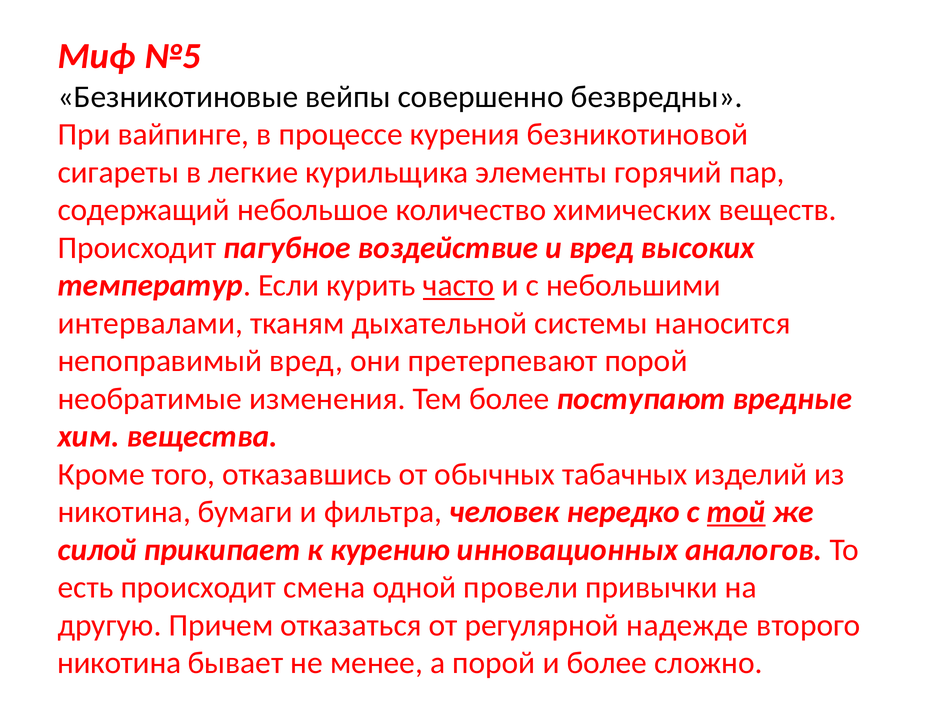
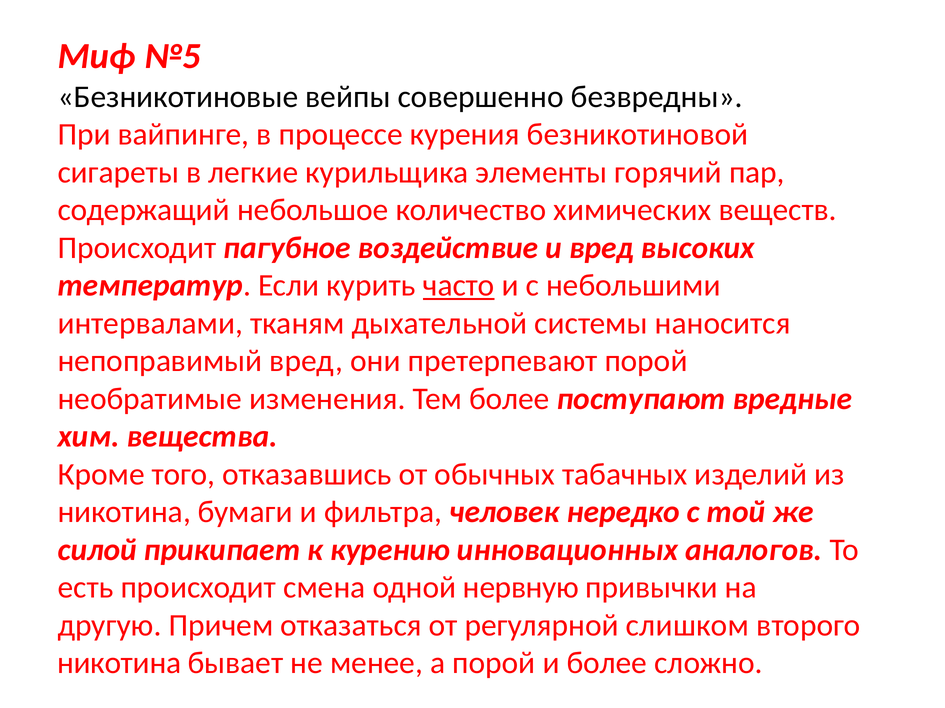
той underline: present -> none (736, 513)
провели: провели -> нервную (521, 588)
надежде: надежде -> слишком (688, 626)
